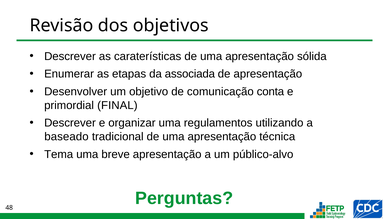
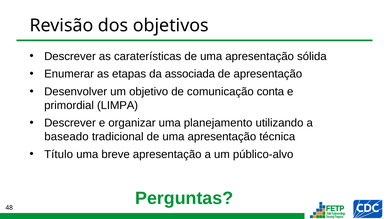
FINAL: FINAL -> LIMPA (118, 105)
regulamentos: regulamentos -> planejamento (218, 123)
Tema: Tema -> Título (59, 154)
